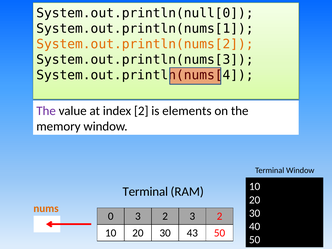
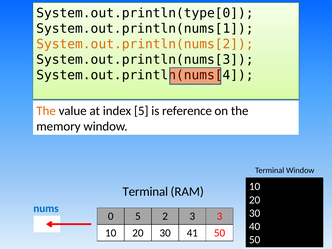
System.out.println(null[0: System.out.println(null[0 -> System.out.println(type[0 (145, 13)
The colour: purple -> orange (46, 111)
index 2: 2 -> 5 (141, 111)
elements: elements -> reference (187, 111)
nums colour: orange -> blue (46, 208)
0 3: 3 -> 5 (138, 216)
2 3 2: 2 -> 3 (220, 216)
43: 43 -> 41 (192, 233)
